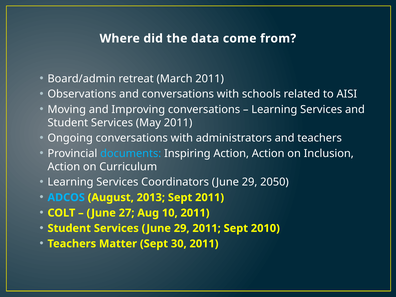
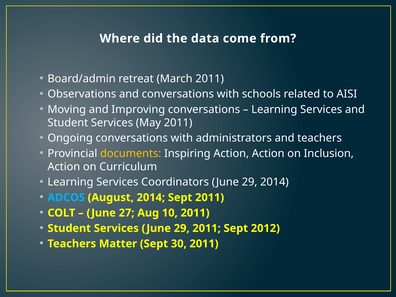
documents colour: light blue -> yellow (131, 153)
29 2050: 2050 -> 2014 (274, 182)
August 2013: 2013 -> 2014 (151, 197)
2010: 2010 -> 2012 (265, 228)
